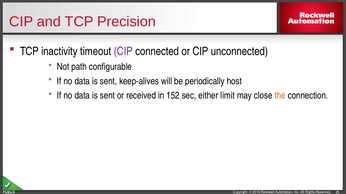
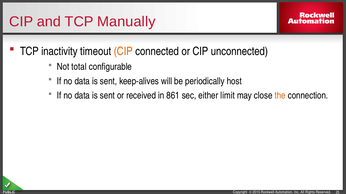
Precision: Precision -> Manually (126, 22)
CIP colour: purple -> orange (123, 51)
path: path -> total (79, 67)
152: 152 -> 861 (173, 96)
